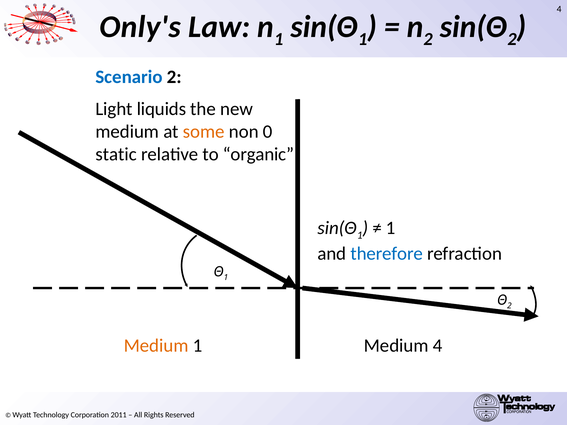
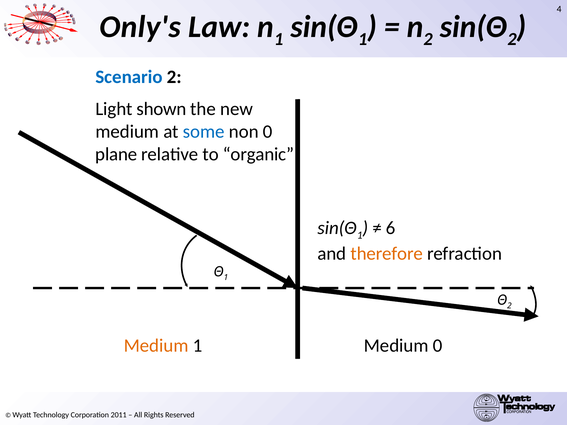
liquids: liquids -> shown (161, 109)
some colour: orange -> blue (204, 132)
static: static -> plane (116, 154)
1: 1 -> 6 (391, 228)
therefore colour: blue -> orange (387, 254)
Medium 4: 4 -> 0 (438, 346)
